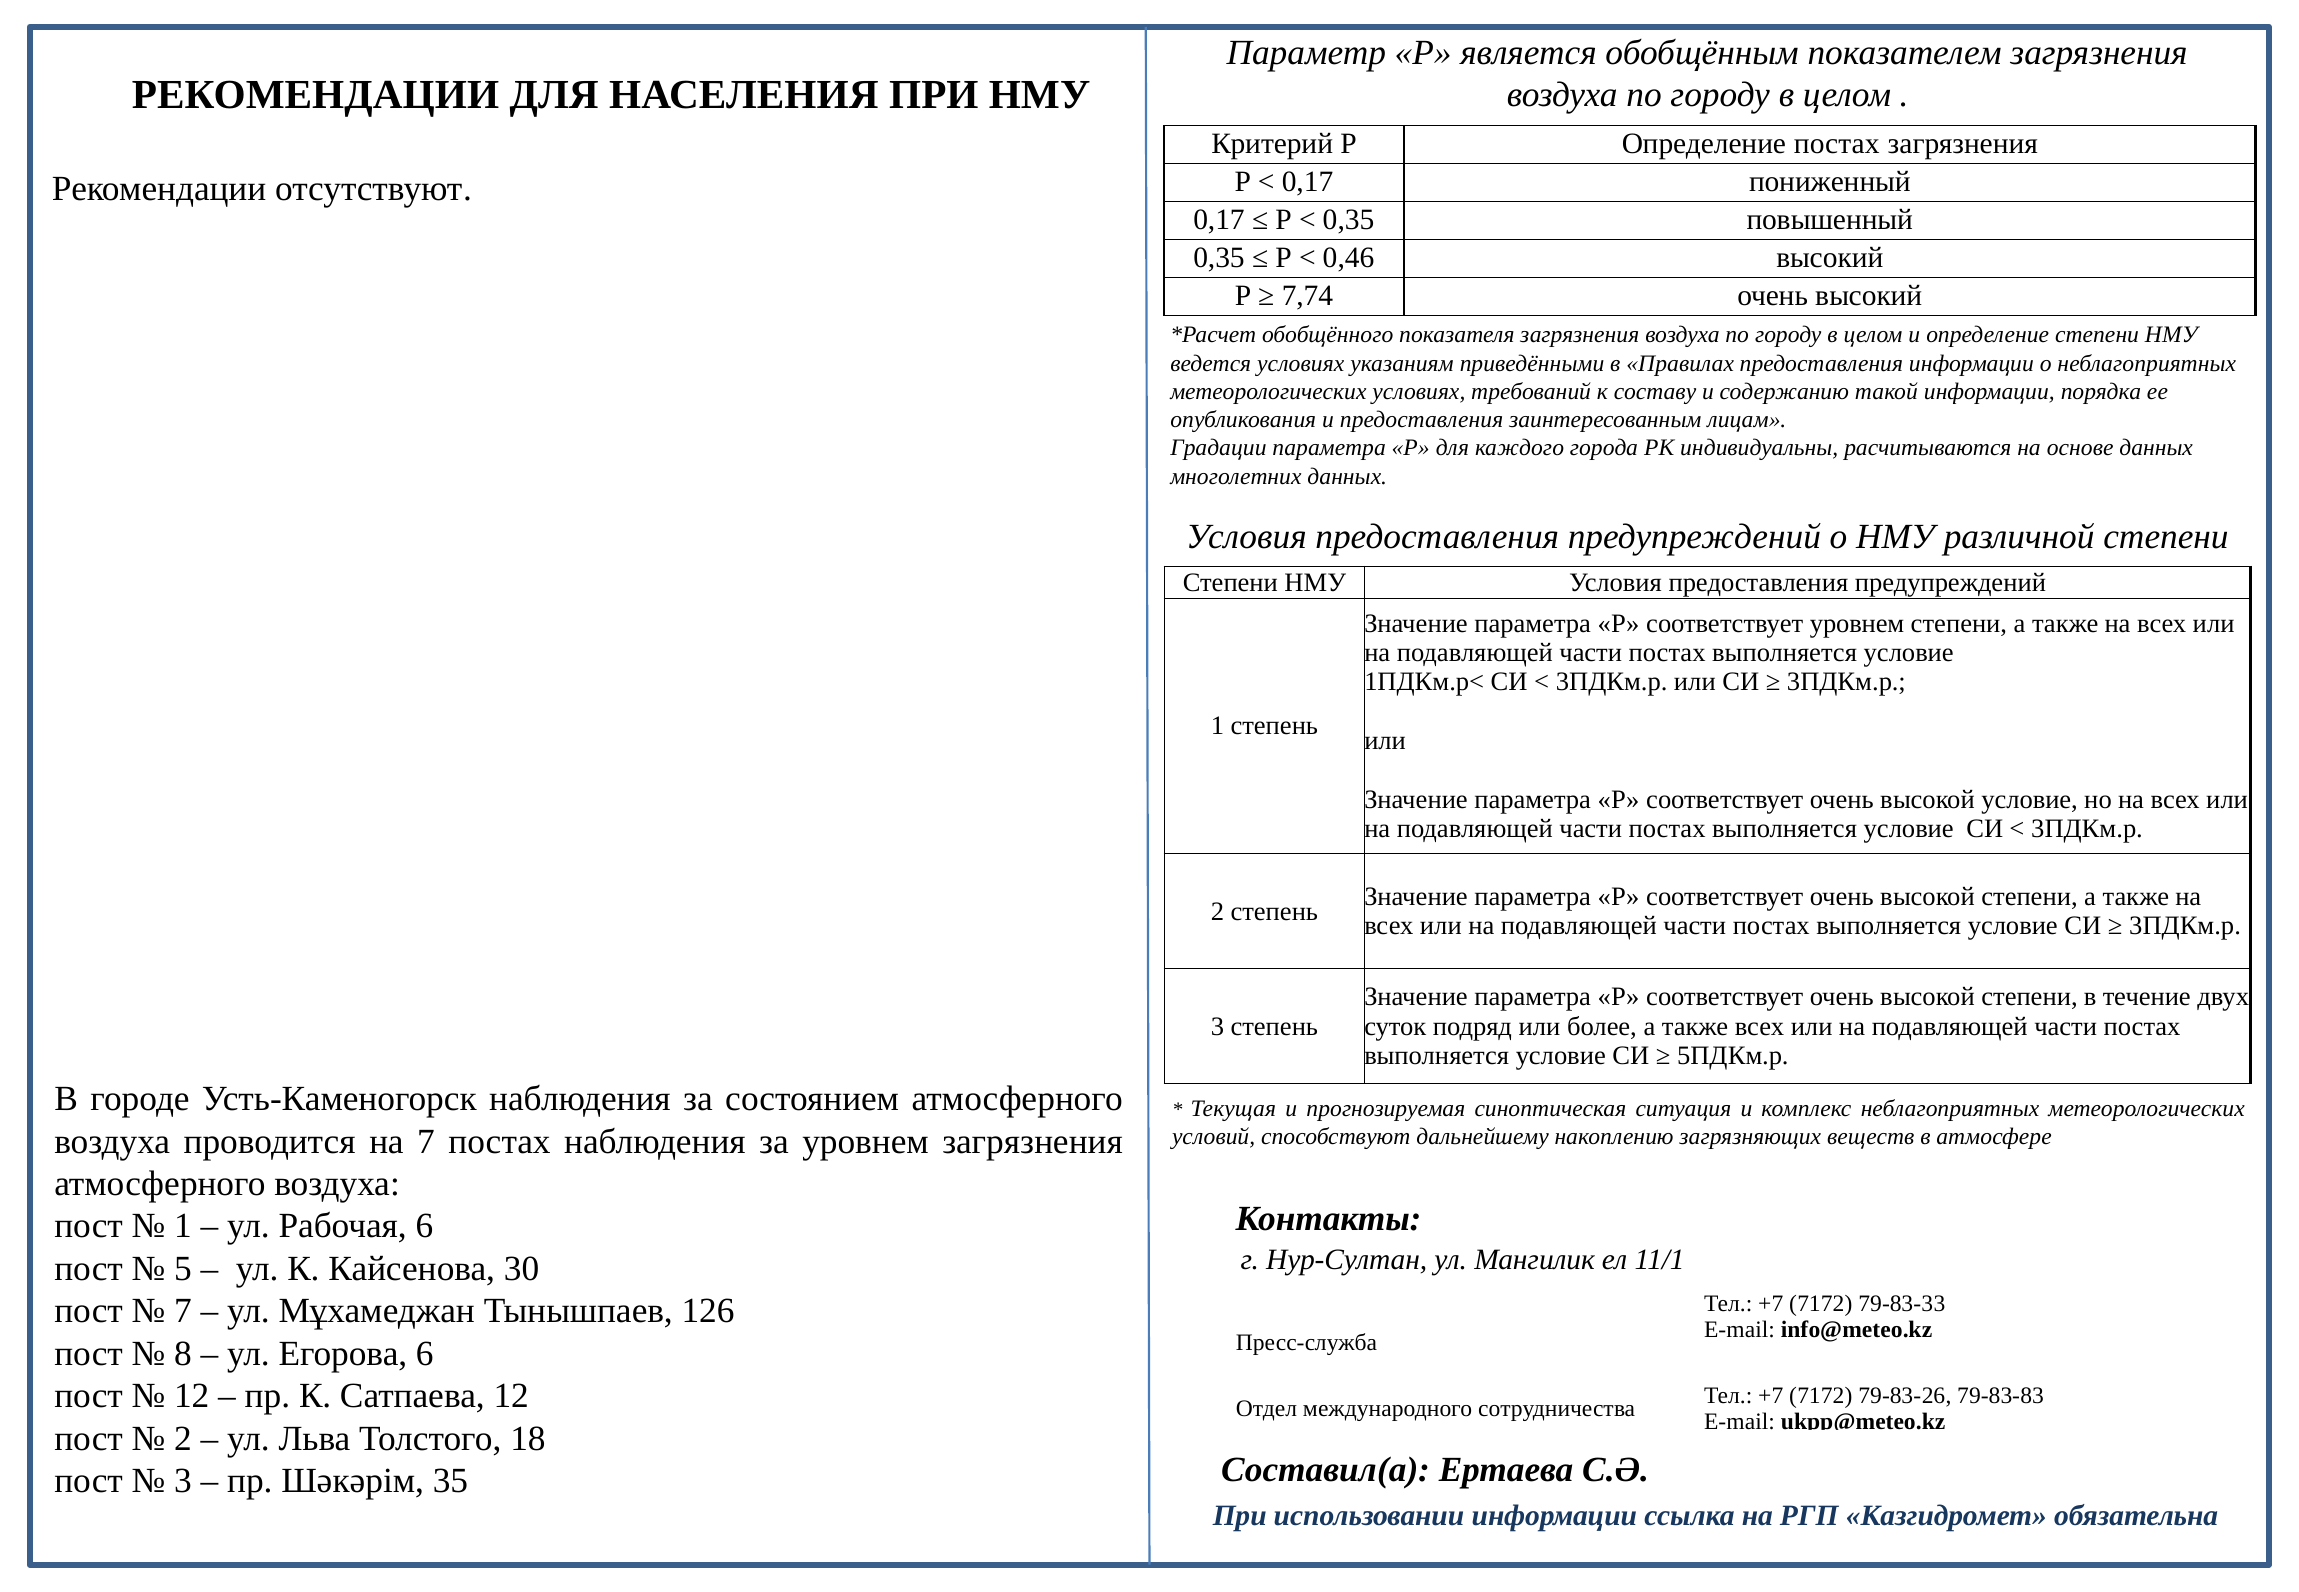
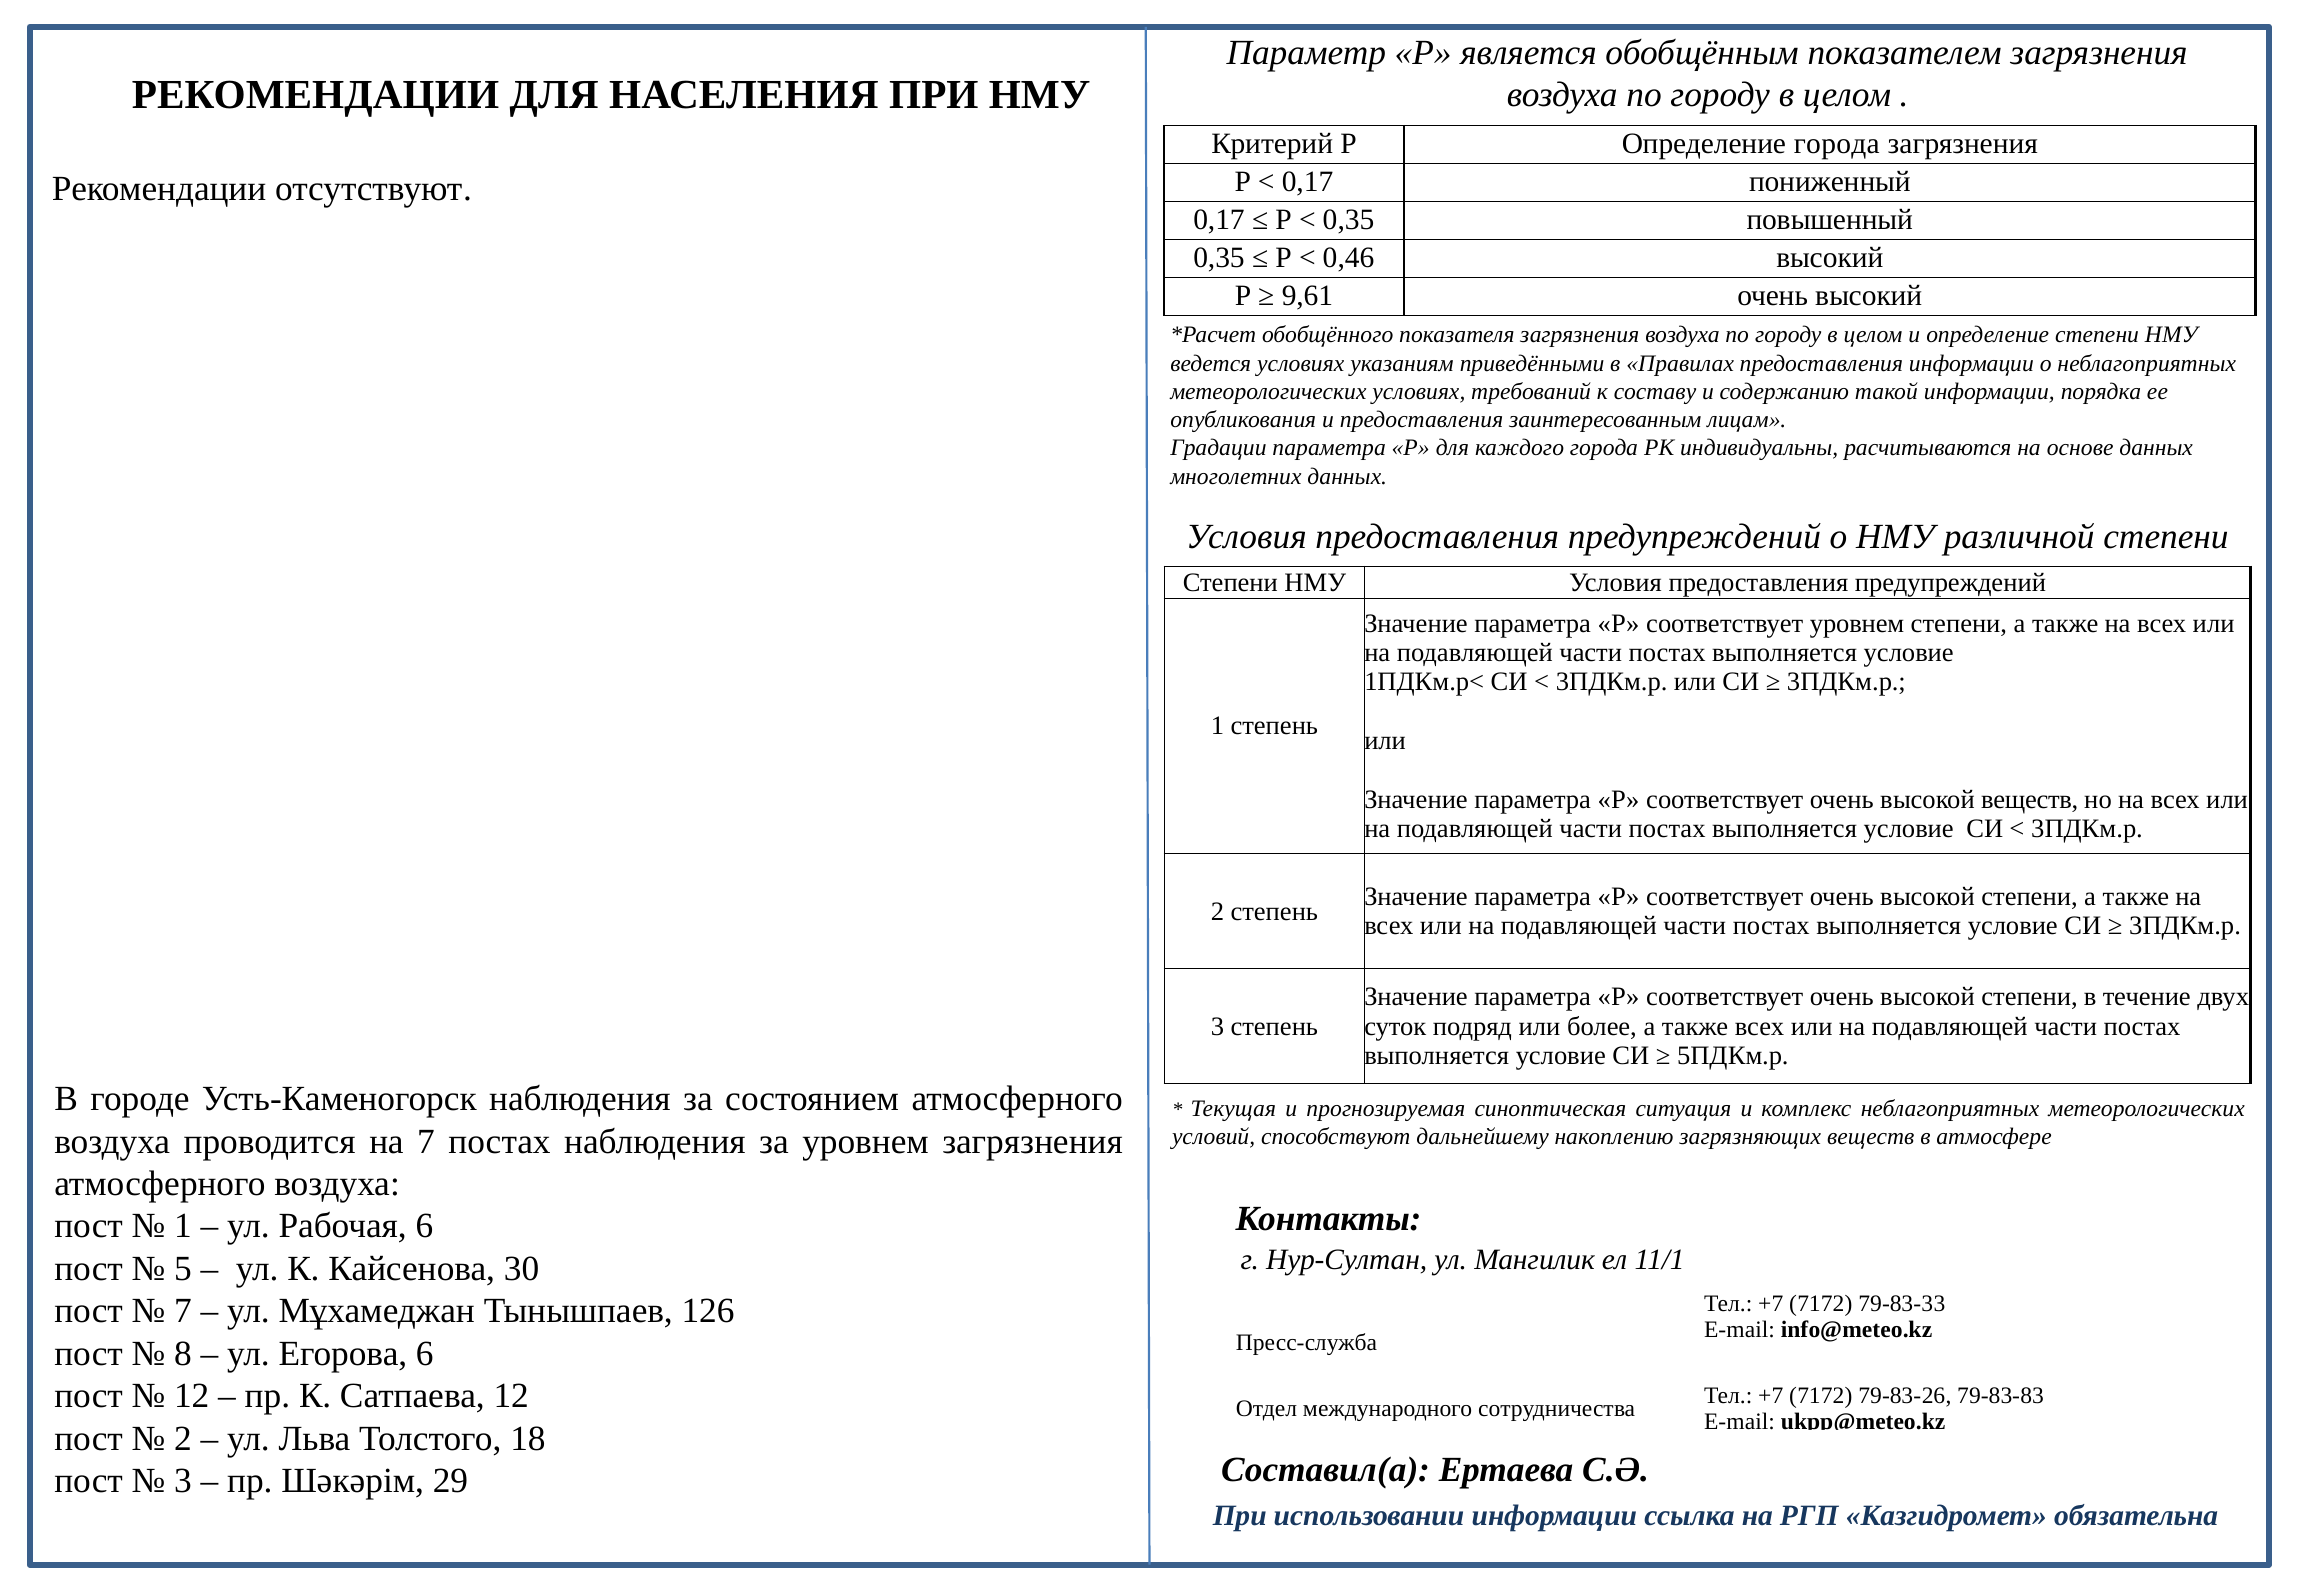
Определение постах: постах -> города (1837, 144)
7,74: 7,74 -> 9,61 (1307, 296)
высокой условие: условие -> веществ (2030, 800)
35: 35 -> 29 (450, 1481)
